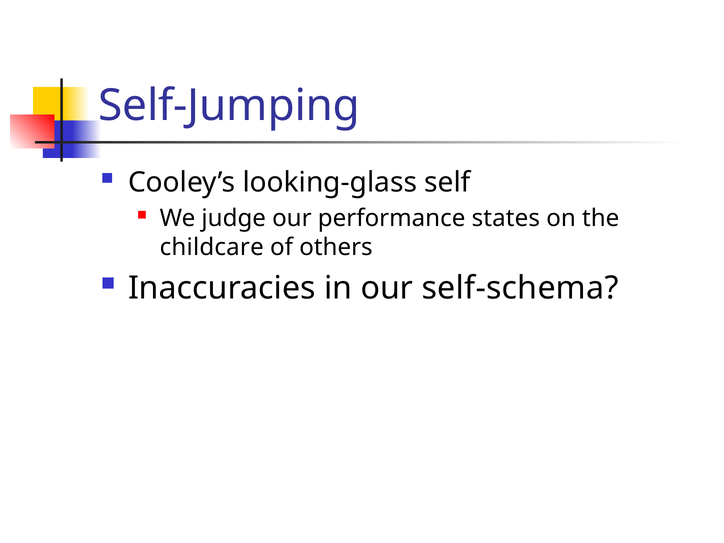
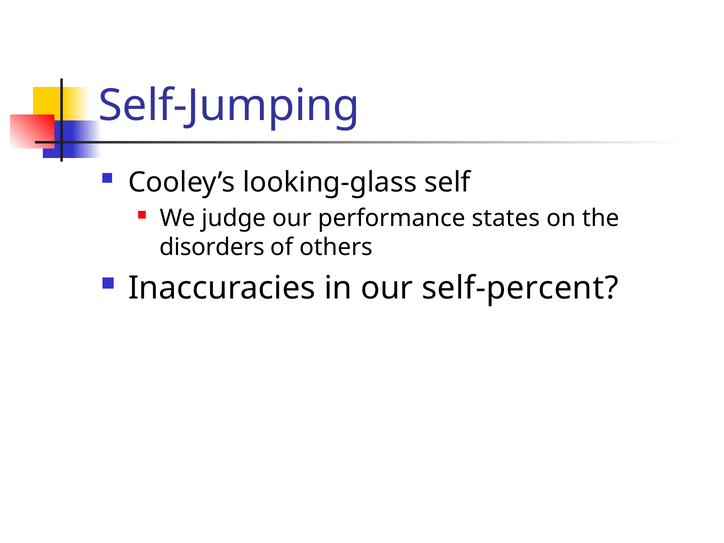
childcare: childcare -> disorders (212, 247)
self-schema: self-schema -> self-percent (520, 288)
